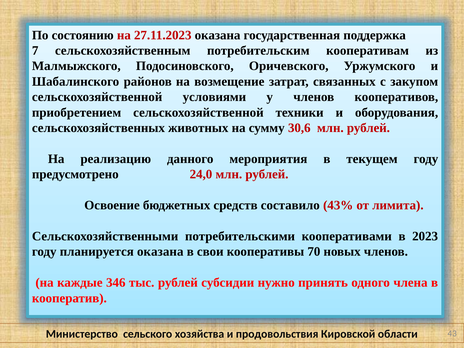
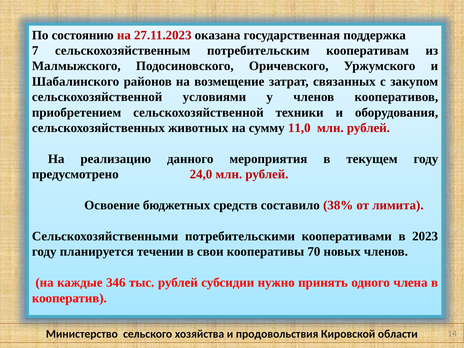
30,6: 30,6 -> 11,0 (299, 128)
43%: 43% -> 38% (338, 205)
планируется оказана: оказана -> течении (160, 252)
43: 43 -> 14 (452, 334)
